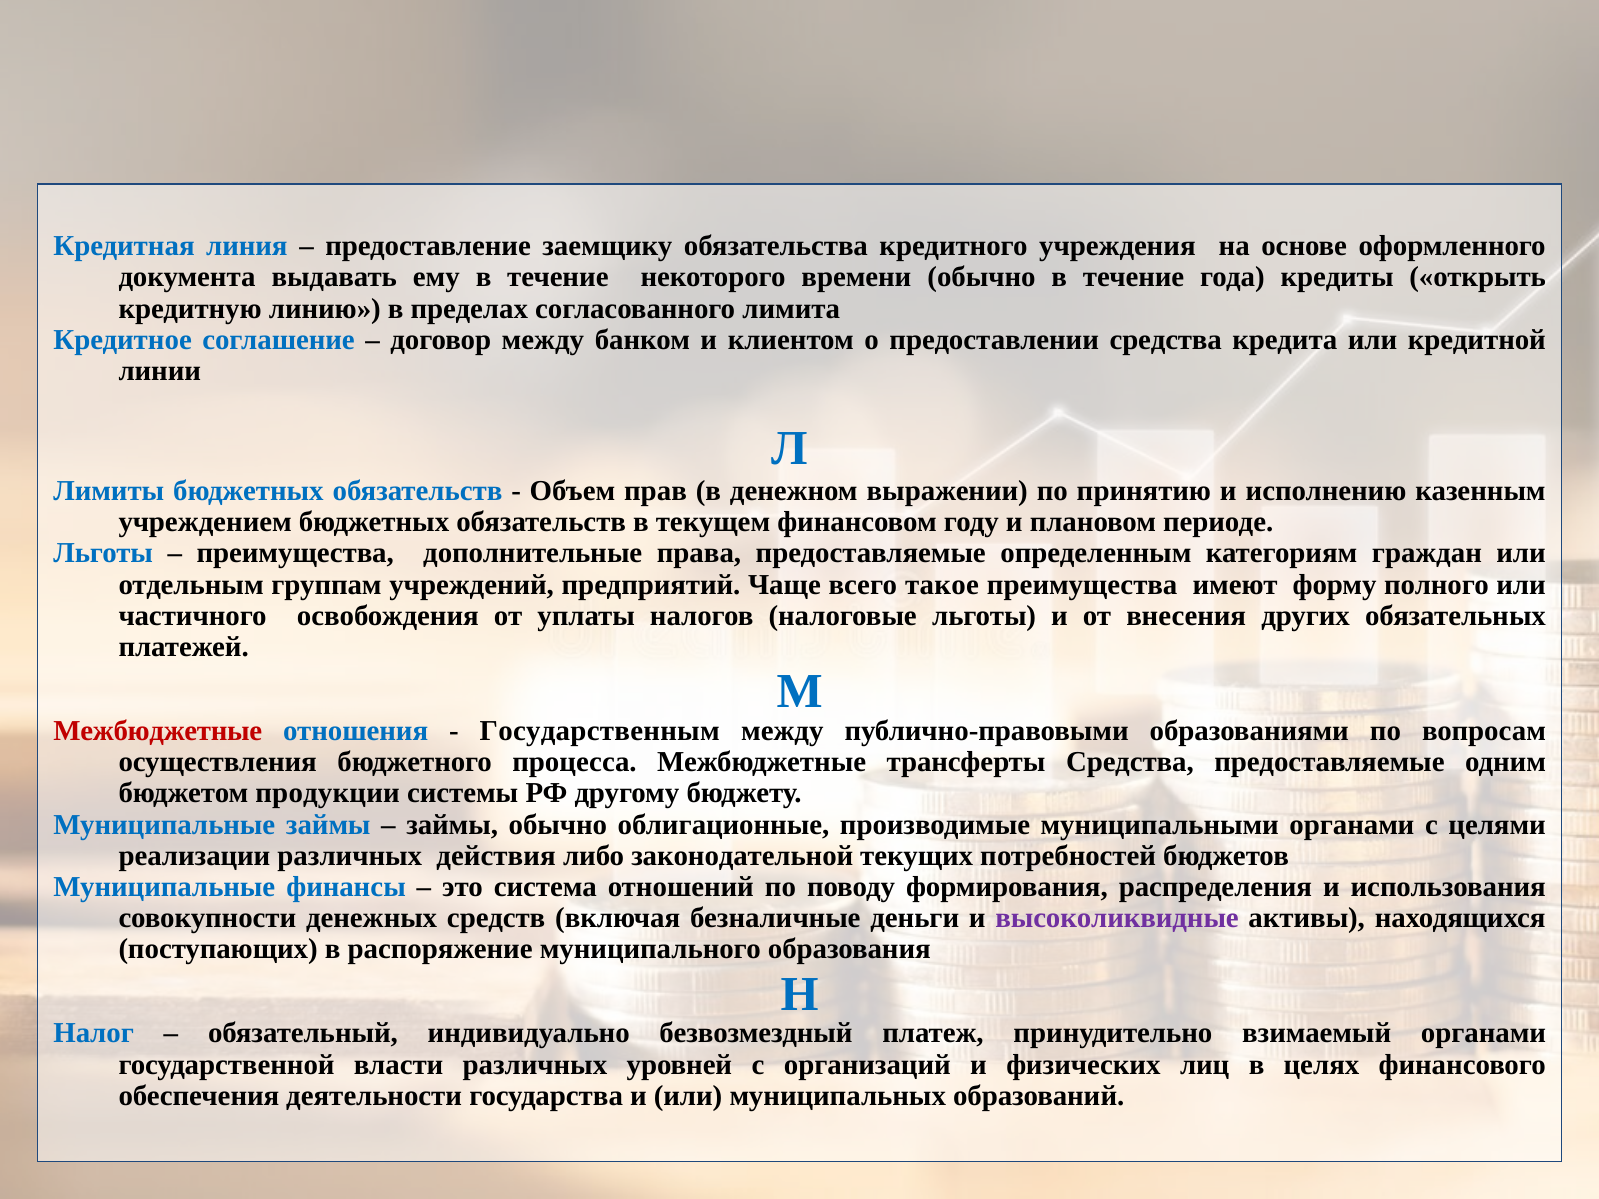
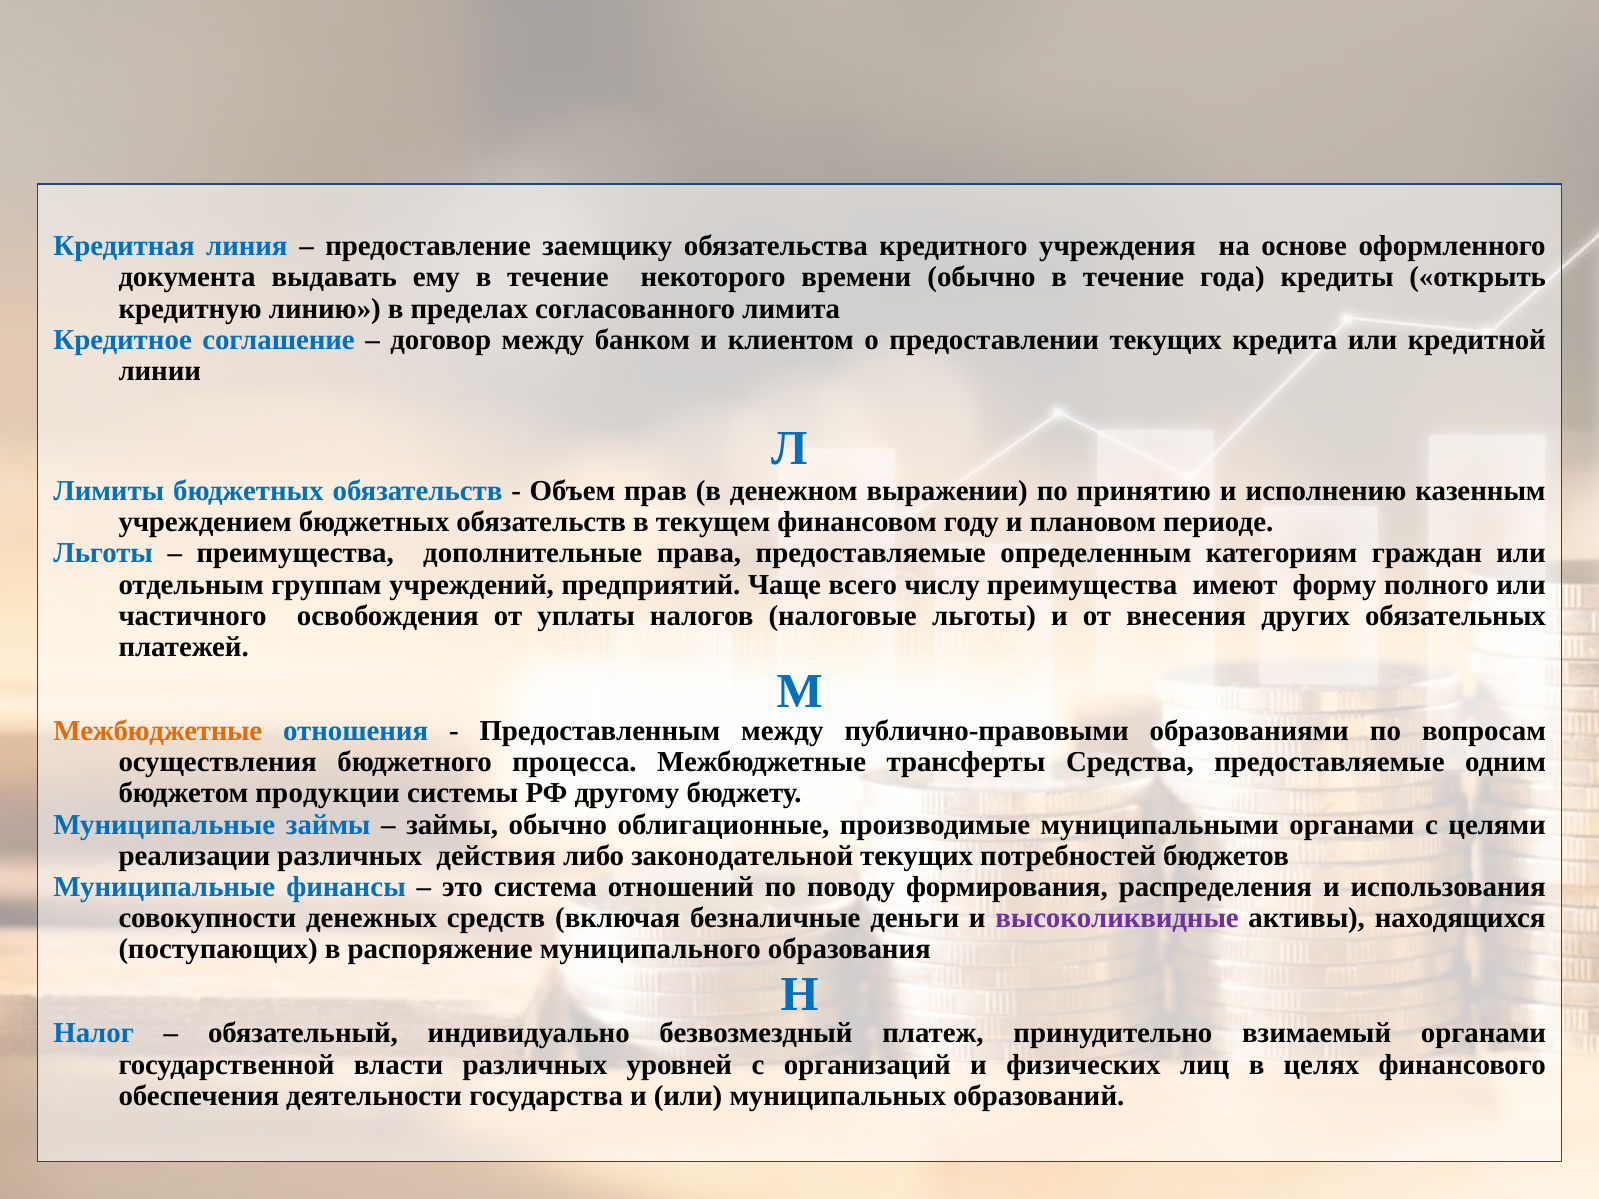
предоставлении средства: средства -> текущих (1166, 340)
такое: такое -> числу (942, 585)
Межбюджетные colour: red -> orange (158, 731)
Государственным: Государственным -> Предоставленным (600, 731)
